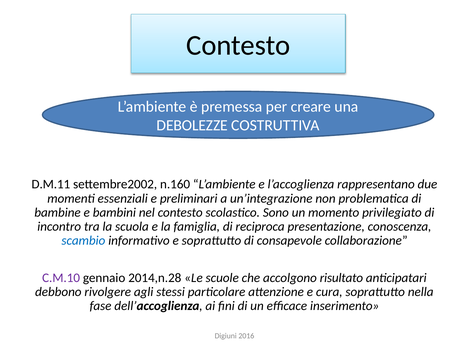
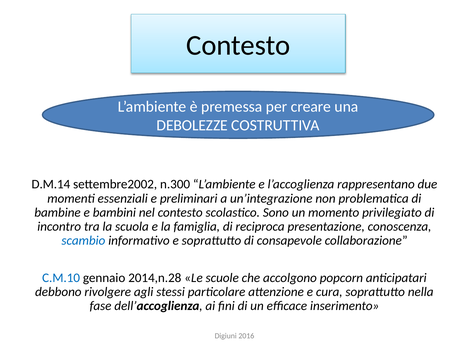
D.M.11: D.M.11 -> D.M.14 (51, 184)
n.160: n.160 -> n.300 (175, 184)
C.M.10 colour: purple -> blue (61, 278)
risultato: risultato -> popcorn (341, 278)
